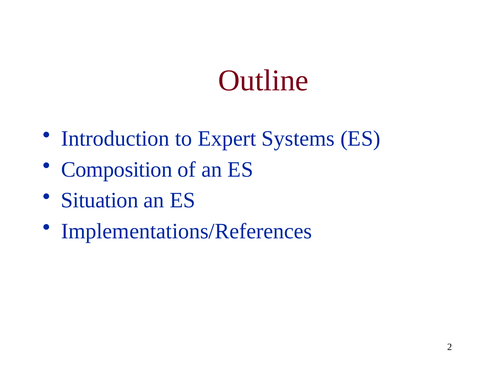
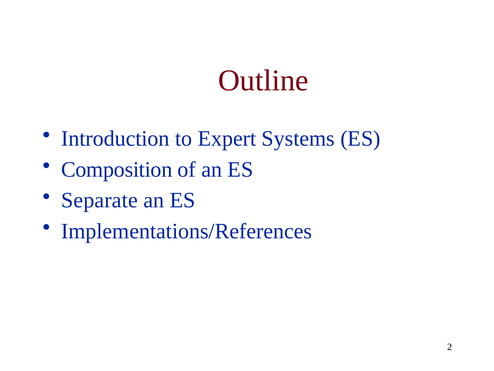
Situation: Situation -> Separate (99, 200)
